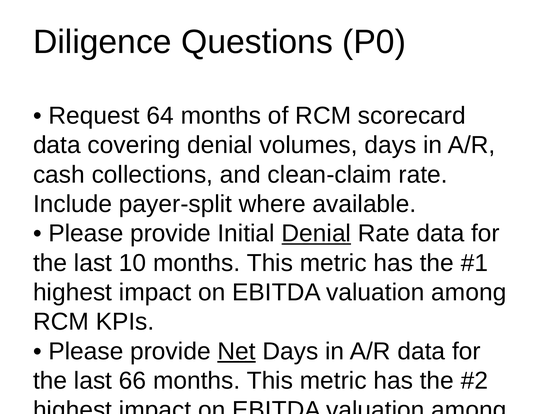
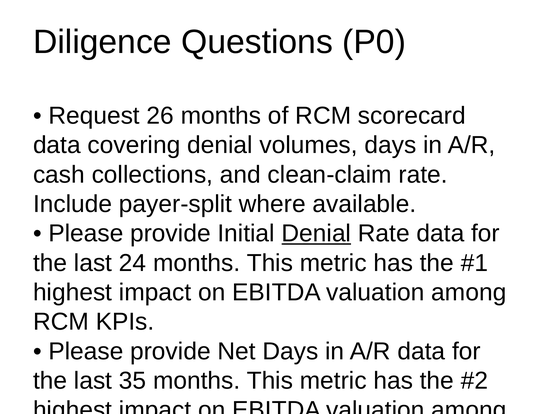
64: 64 -> 26 (160, 116)
10: 10 -> 24 (133, 263)
Net underline: present -> none (237, 351)
66: 66 -> 35 (133, 381)
